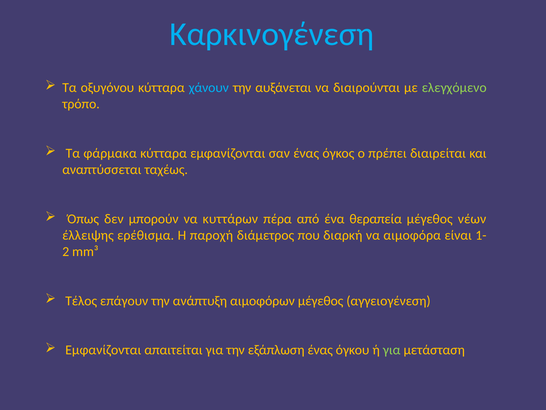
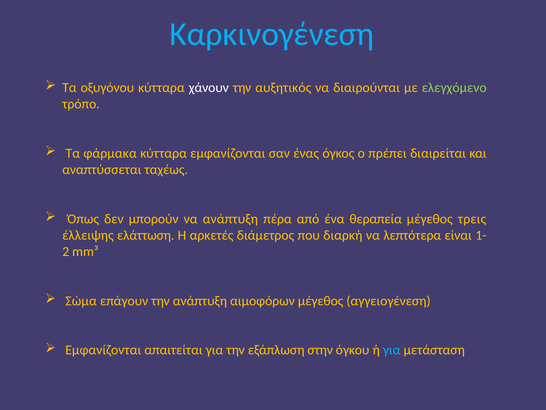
χάνουν colour: light blue -> white (209, 88)
αυξάνεται: αυξάνεται -> αυξητικός (283, 88)
να κυττάρων: κυττάρων -> ανάπτυξη (230, 219)
νέων: νέων -> τρεις (472, 219)
ερέθισμα: ερέθισμα -> ελάττωση (146, 235)
παροχή: παροχή -> αρκετές (212, 235)
αιμοφόρα: αιμοφόρα -> λεπτότερα (412, 235)
Τέλος: Τέλος -> Σώμα (81, 301)
εξάπλωση ένας: ένας -> στην (320, 350)
για colour: light green -> light blue (392, 350)
